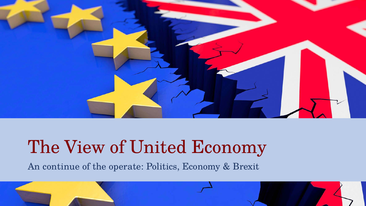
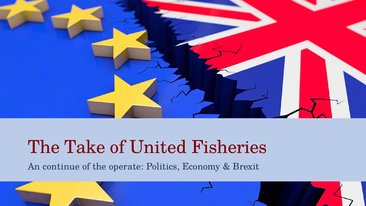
View: View -> Take (85, 147)
United Economy: Economy -> Fisheries (229, 147)
